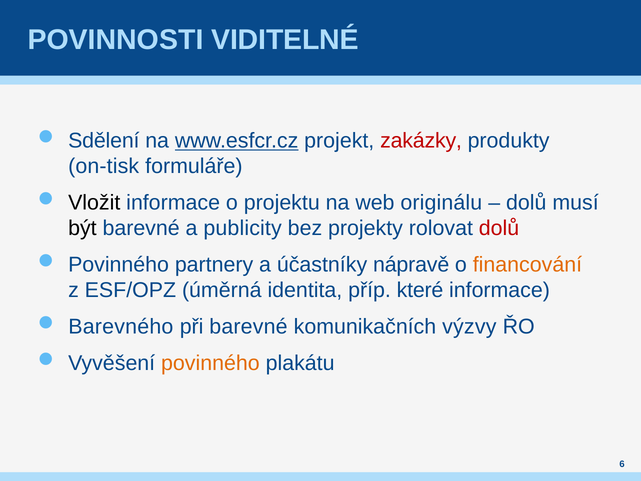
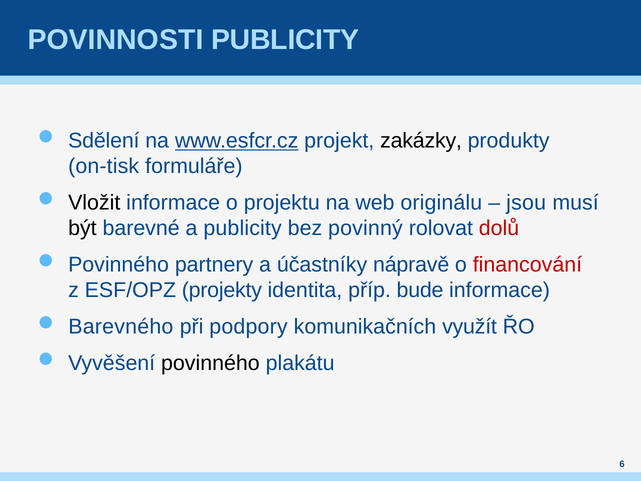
POVINNOSTI VIDITELNÉ: VIDITELNÉ -> PUBLICITY (285, 40)
zakázky colour: red -> black (421, 141)
dolů: dolů -> jsou (526, 202)
projekty: projekty -> povinný (365, 228)
financování colour: orange -> red (527, 264)
úměrná: úměrná -> projekty (222, 290)
které: které -> bude (420, 290)
při barevné: barevné -> podpory (248, 326)
výzvy: výzvy -> využít (470, 326)
povinného colour: orange -> black (210, 363)
